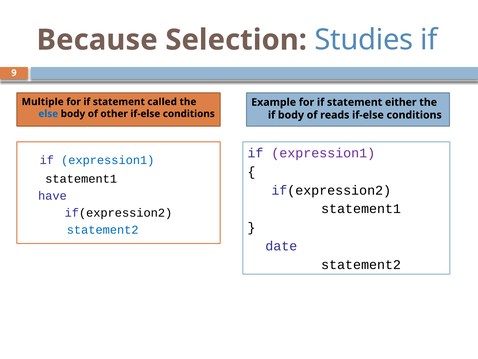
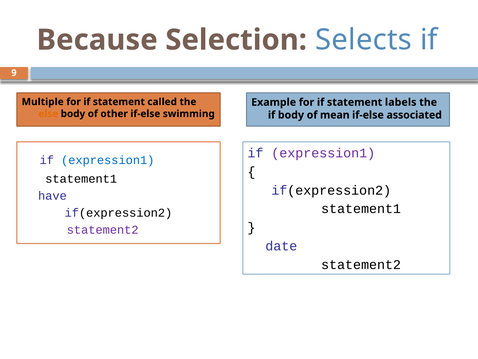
Studies: Studies -> Selects (363, 40)
either: either -> labels (401, 102)
else colour: blue -> orange (48, 114)
other if-else conditions: conditions -> swimming (189, 114)
reads: reads -> mean (335, 115)
conditions: conditions -> associated (414, 115)
statement2 colour: blue -> purple (103, 230)
